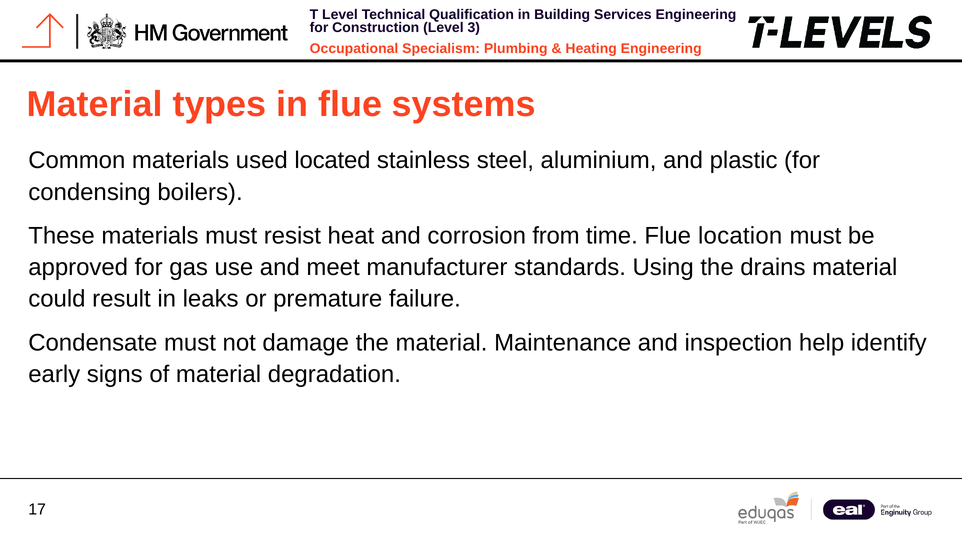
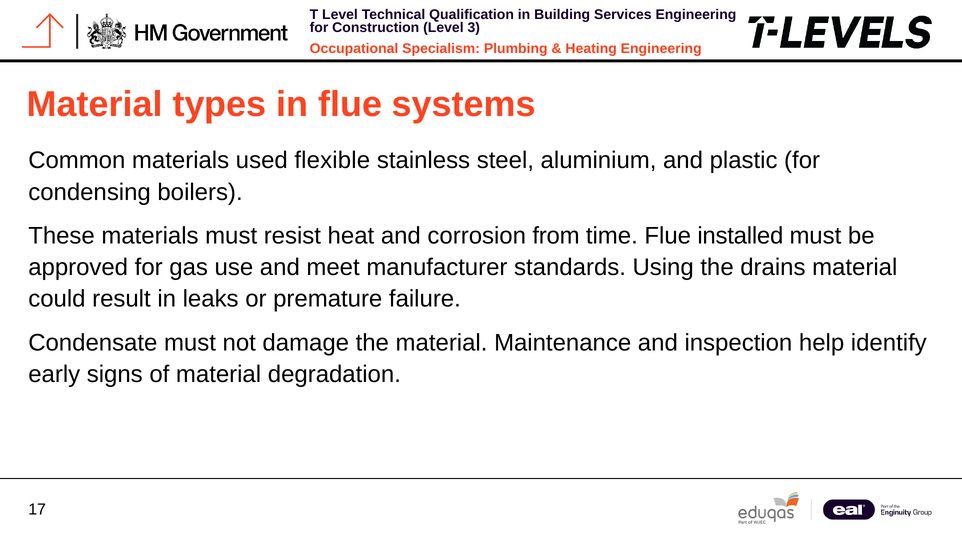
located: located -> flexible (332, 160)
location: location -> installed (740, 236)
